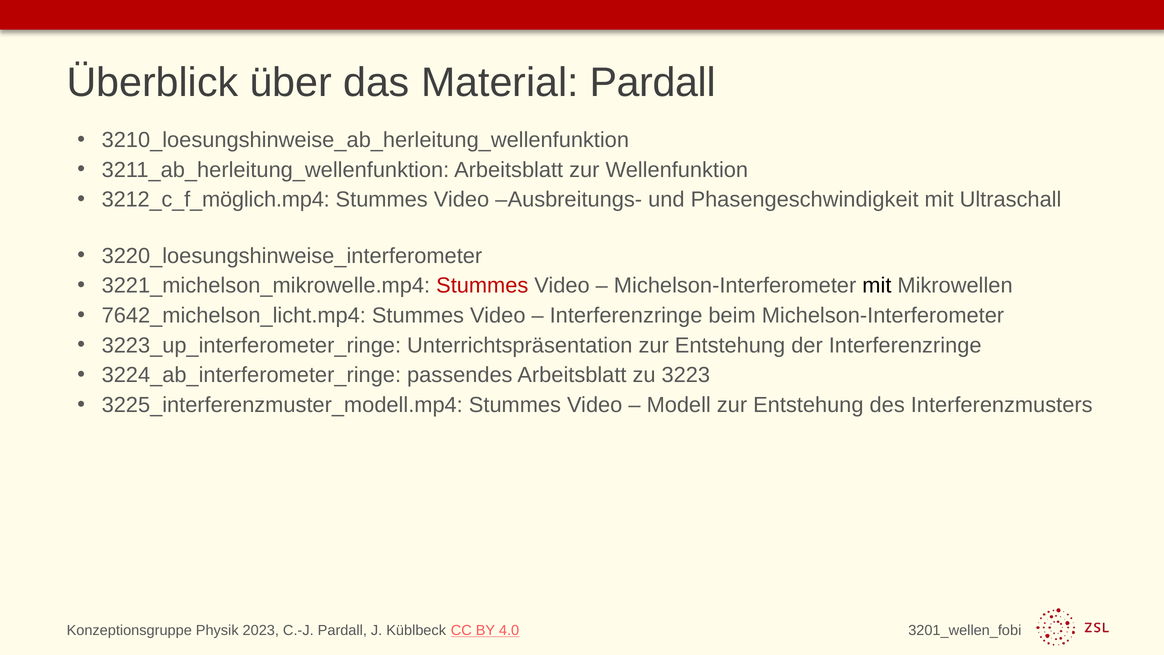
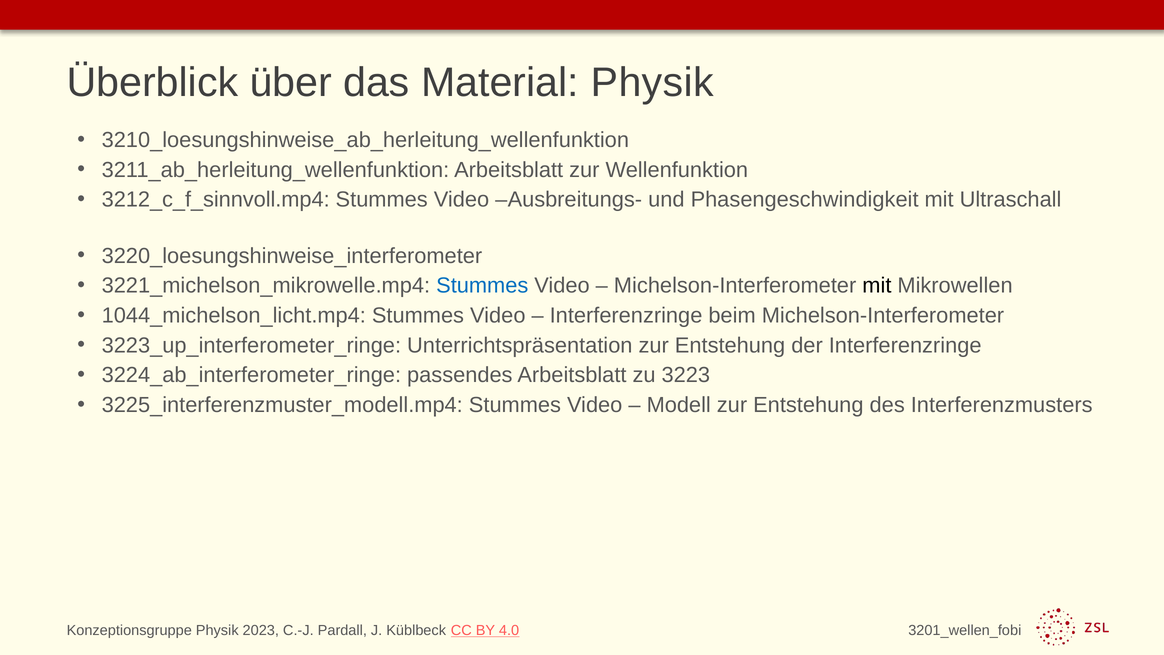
Material Pardall: Pardall -> Physik (652, 83)
3212_c_f_möglich.mp4: 3212_c_f_möglich.mp4 -> 3212_c_f_sinnvoll.mp4 (216, 200)
Stummes colour: red -> blue (482, 286)
7642_michelson_licht.mp4: 7642_michelson_licht.mp4 -> 1044_michelson_licht.mp4 (234, 315)
